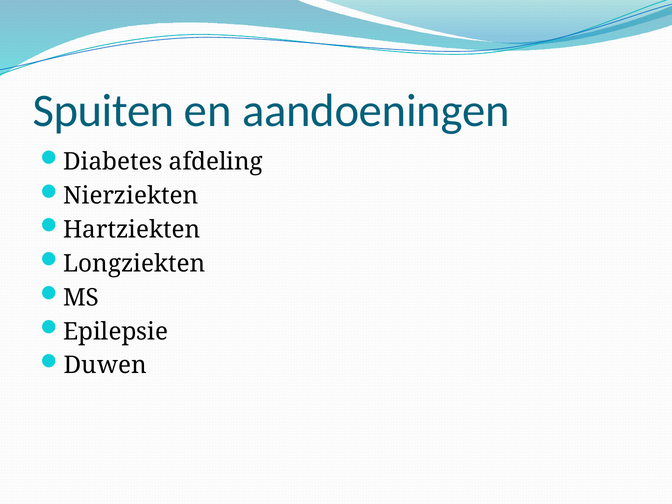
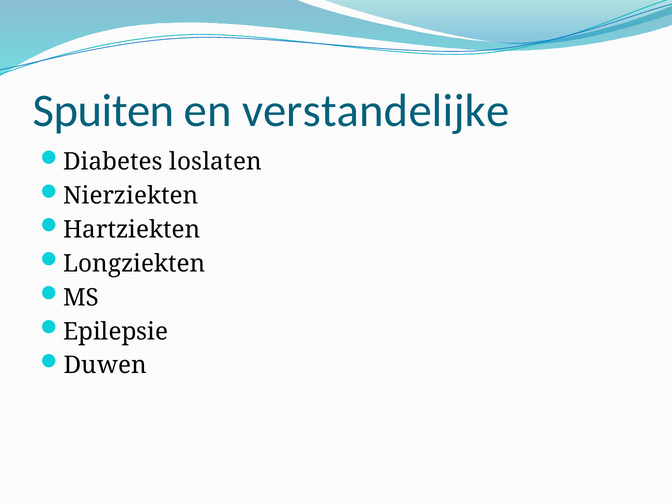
aandoeningen: aandoeningen -> verstandelijke (376, 111)
afdeling: afdeling -> loslaten (216, 162)
